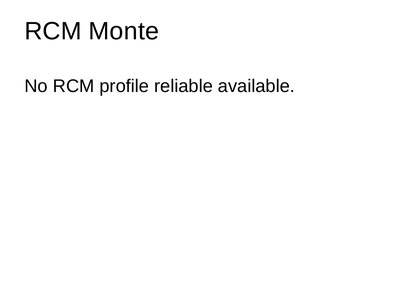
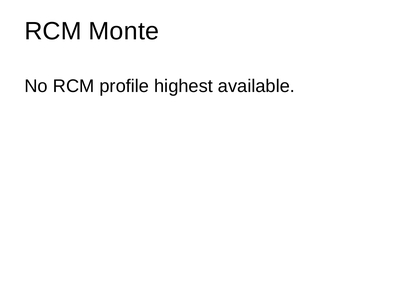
reliable: reliable -> highest (184, 86)
